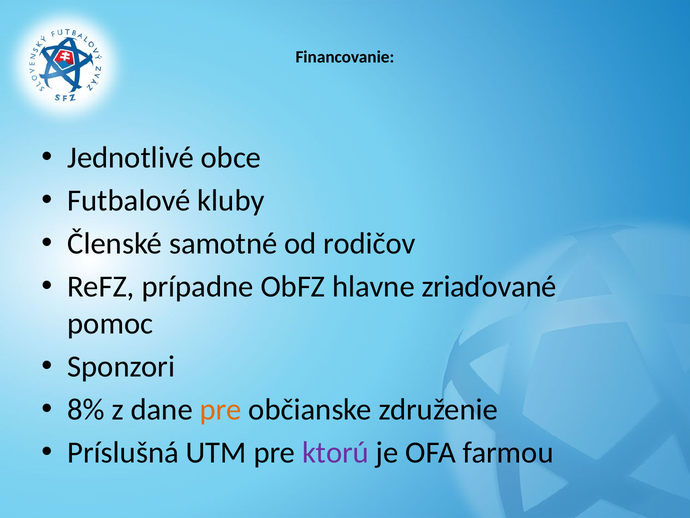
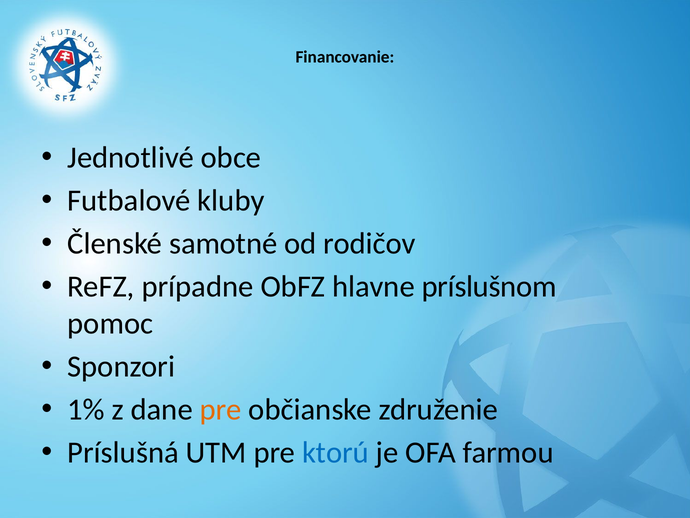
zriaďované: zriaďované -> príslušnom (489, 286)
8%: 8% -> 1% (86, 409)
ktorú colour: purple -> blue (336, 452)
